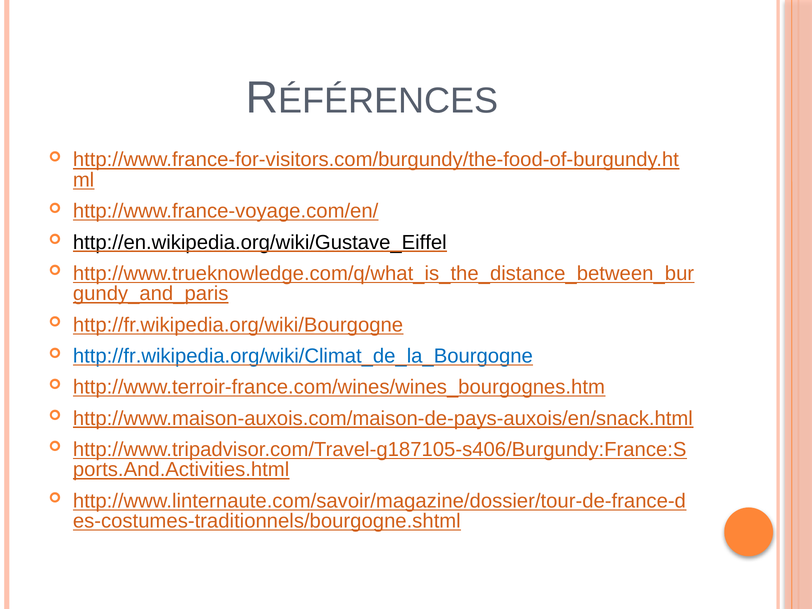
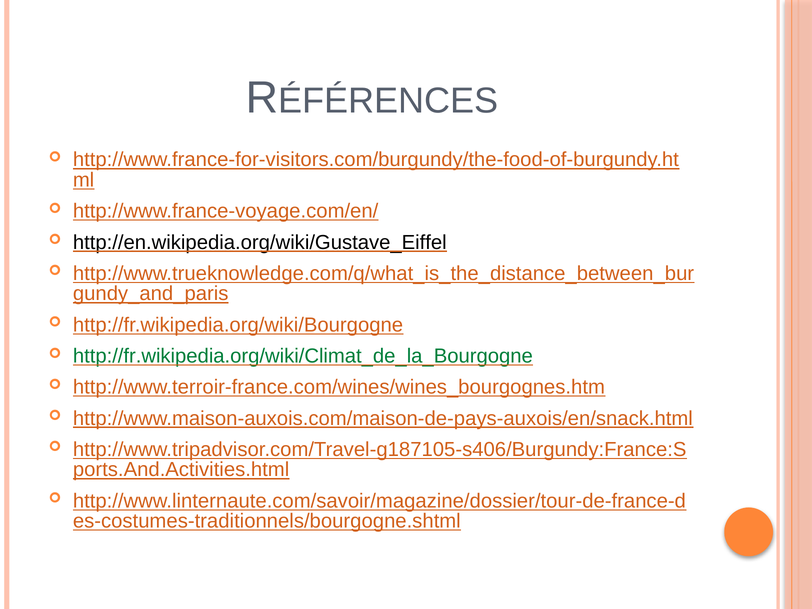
http://fr.wikipedia.org/wiki/Climat_de_la_Bourgogne colour: blue -> green (303, 356)
